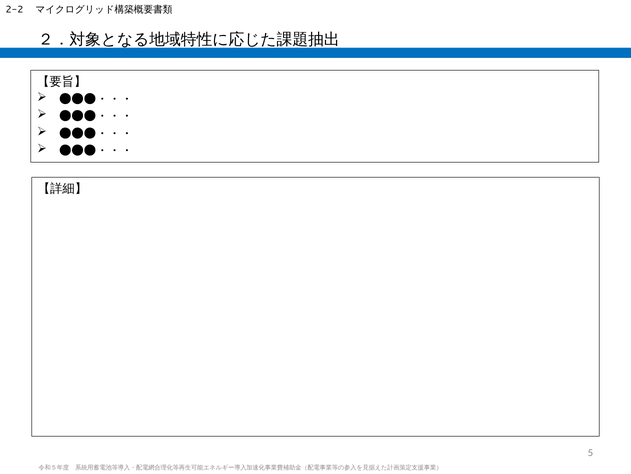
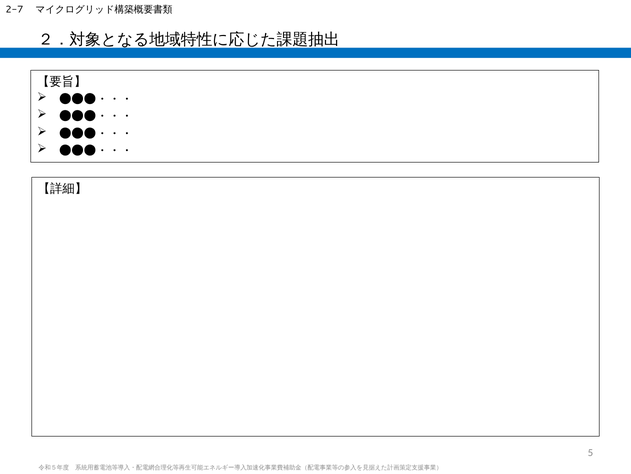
2-2: 2-2 -> 2-7 (14, 10)
